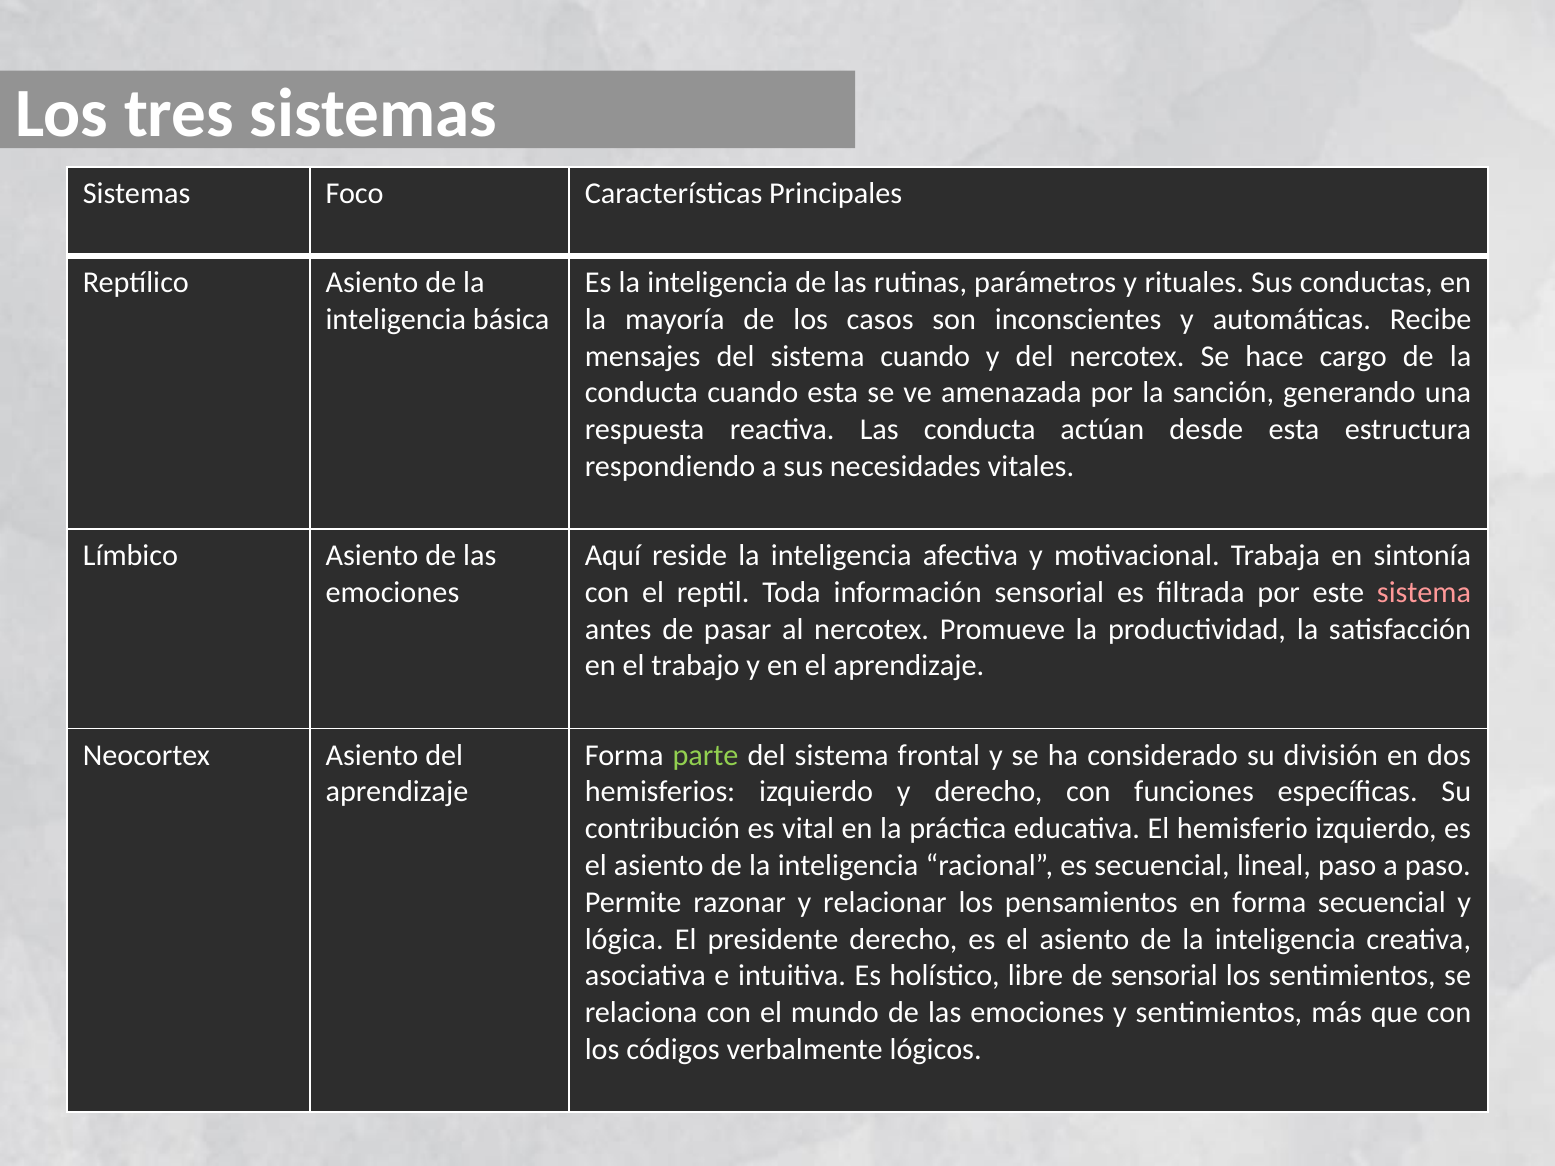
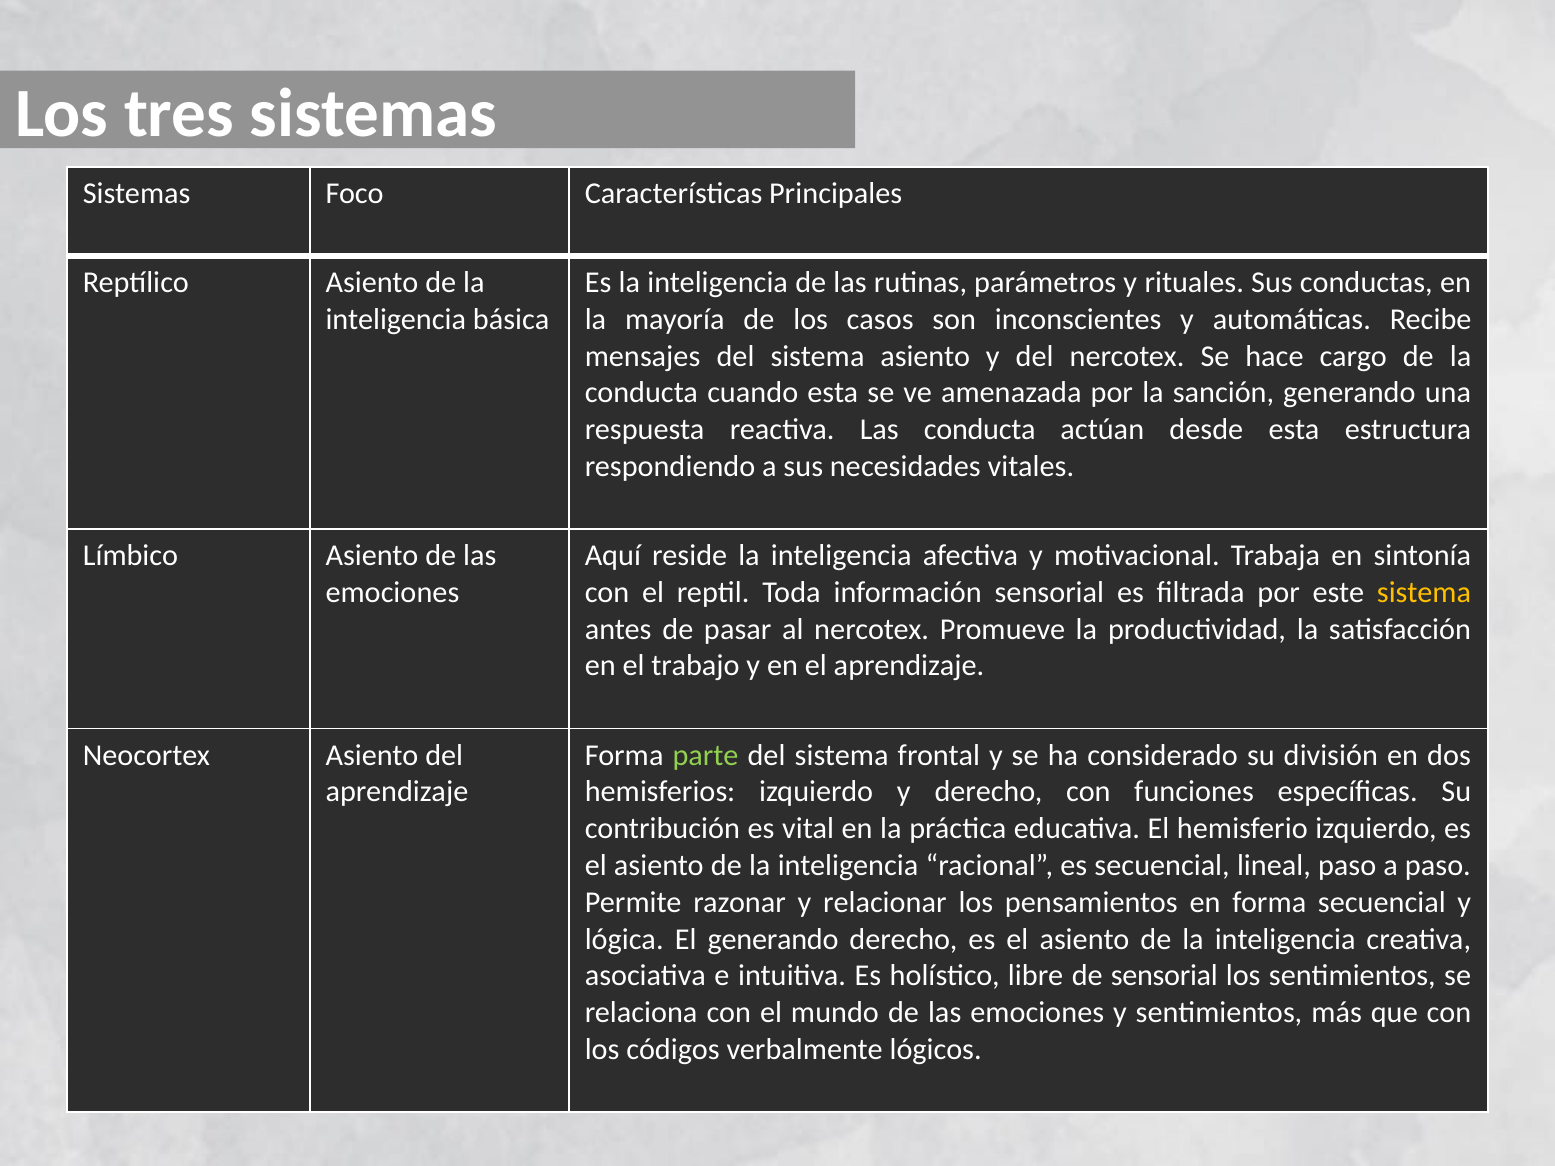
sistema cuando: cuando -> asiento (925, 356)
sistema colour: pink -> yellow (1424, 592)
El presidente: presidente -> generando (773, 939)
